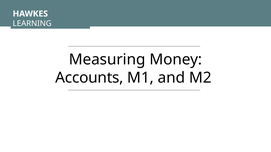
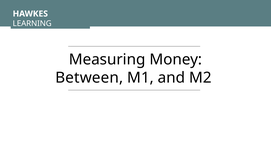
Accounts: Accounts -> Between (89, 78)
